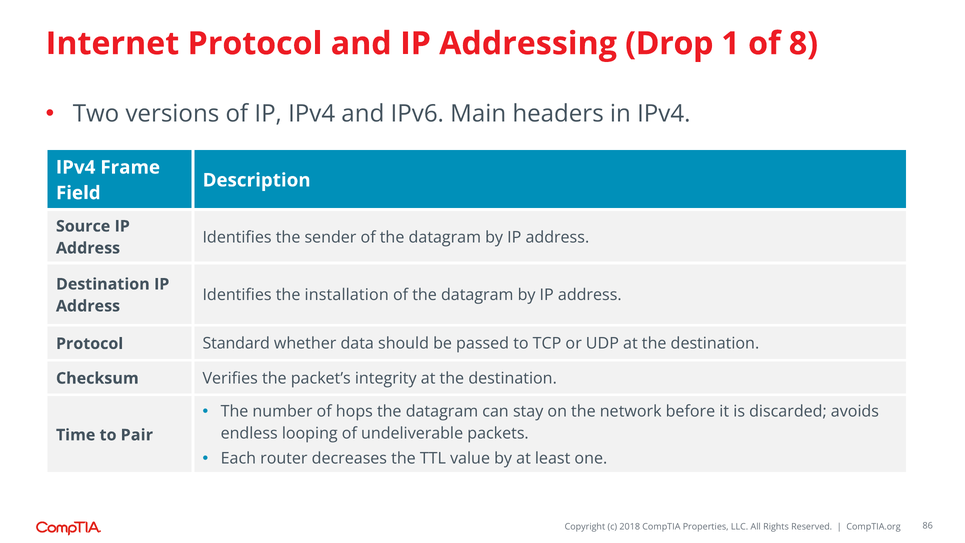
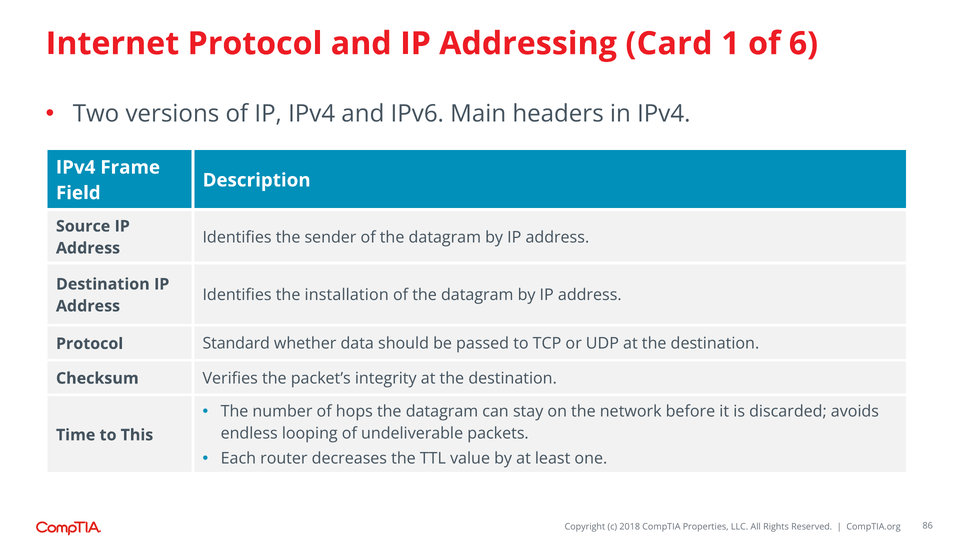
Drop: Drop -> Card (669, 44)
8: 8 -> 6 (803, 44)
Pair: Pair -> This (137, 435)
